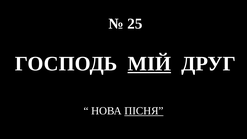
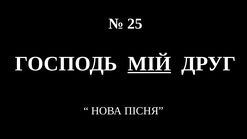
ПІСНЯ underline: present -> none (144, 111)
